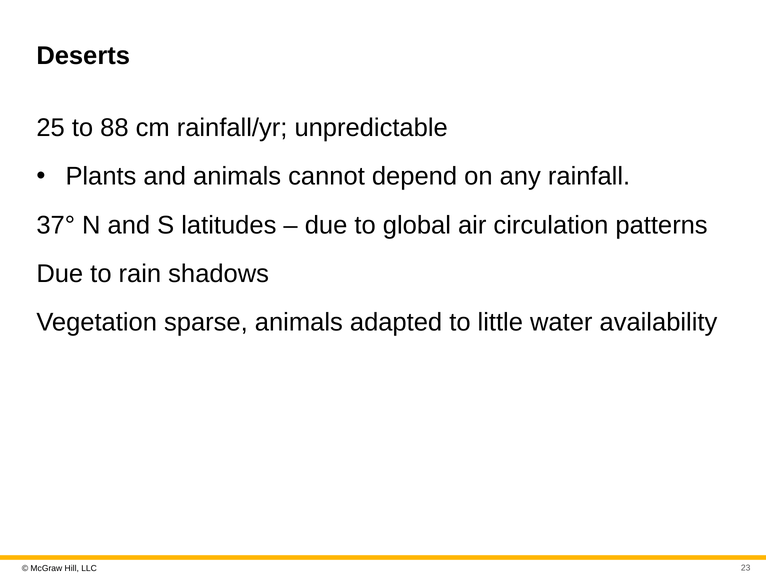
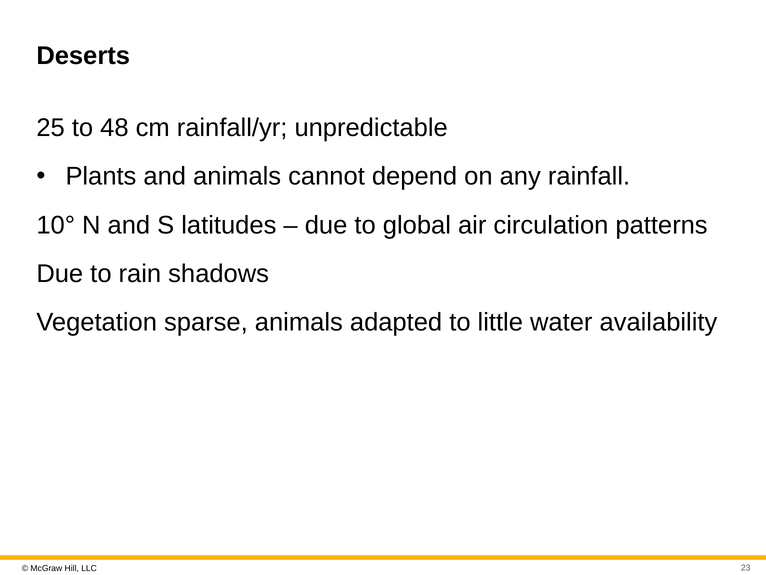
88: 88 -> 48 (114, 128)
37°: 37° -> 10° (56, 225)
